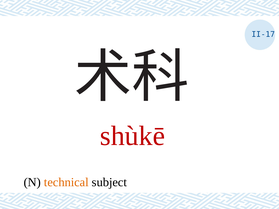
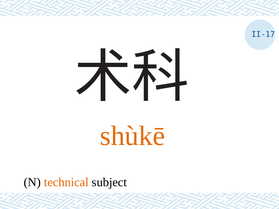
shùkē colour: red -> orange (132, 136)
